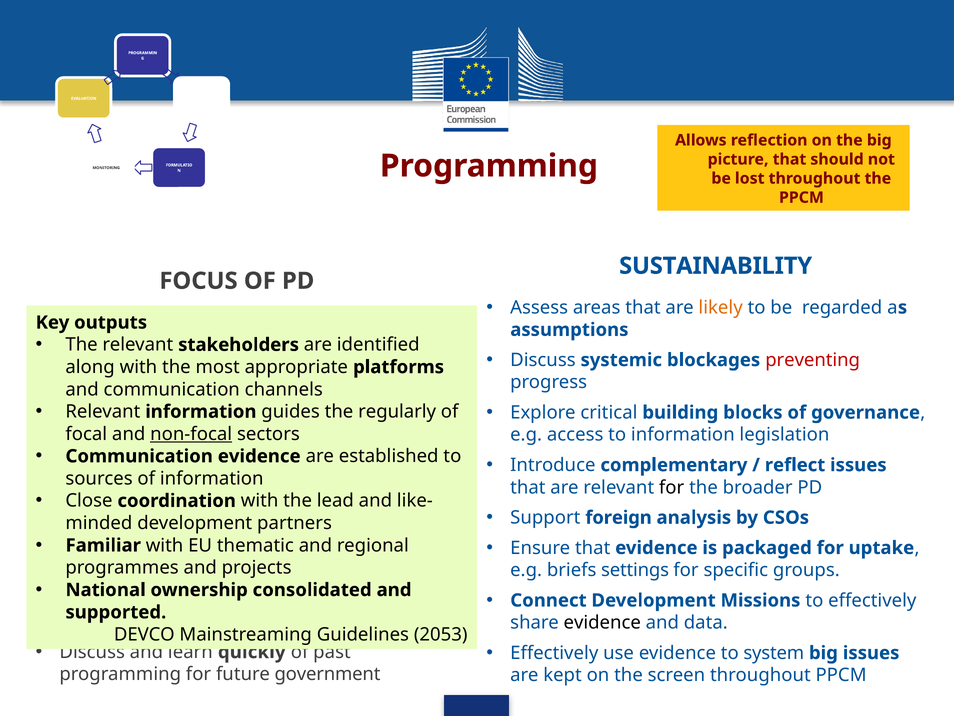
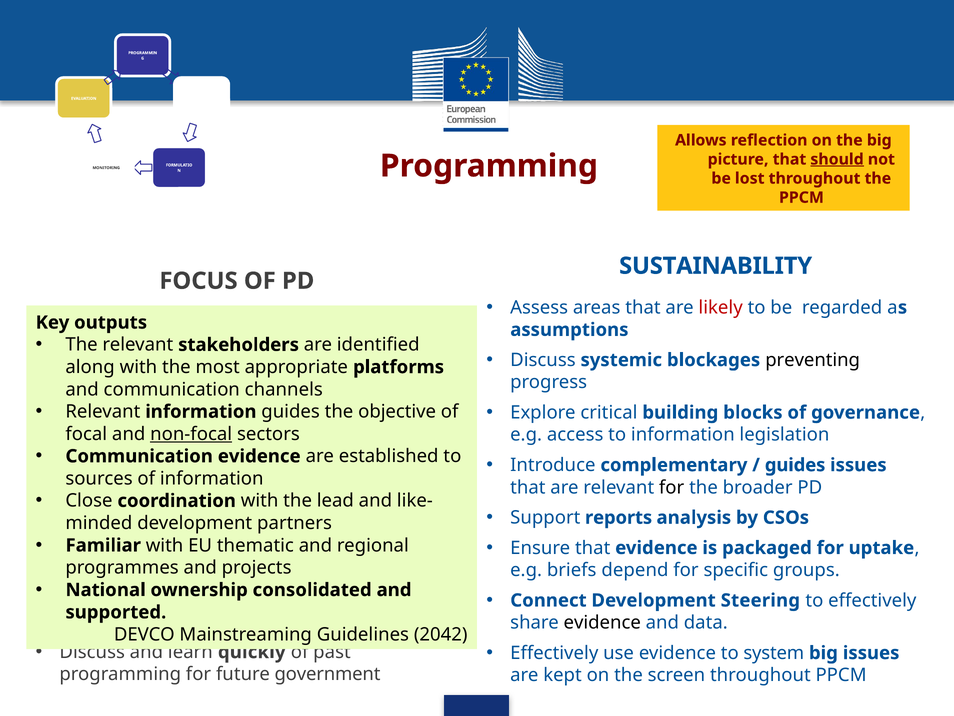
should underline: none -> present (837, 159)
likely colour: orange -> red (721, 307)
preventing colour: red -> black (813, 360)
regularly: regularly -> objective (397, 411)
reflect: reflect -> guides (795, 465)
foreign: foreign -> reports (619, 517)
settings: settings -> depend (635, 570)
Missions: Missions -> Steering (760, 600)
2053: 2053 -> 2042 (441, 634)
